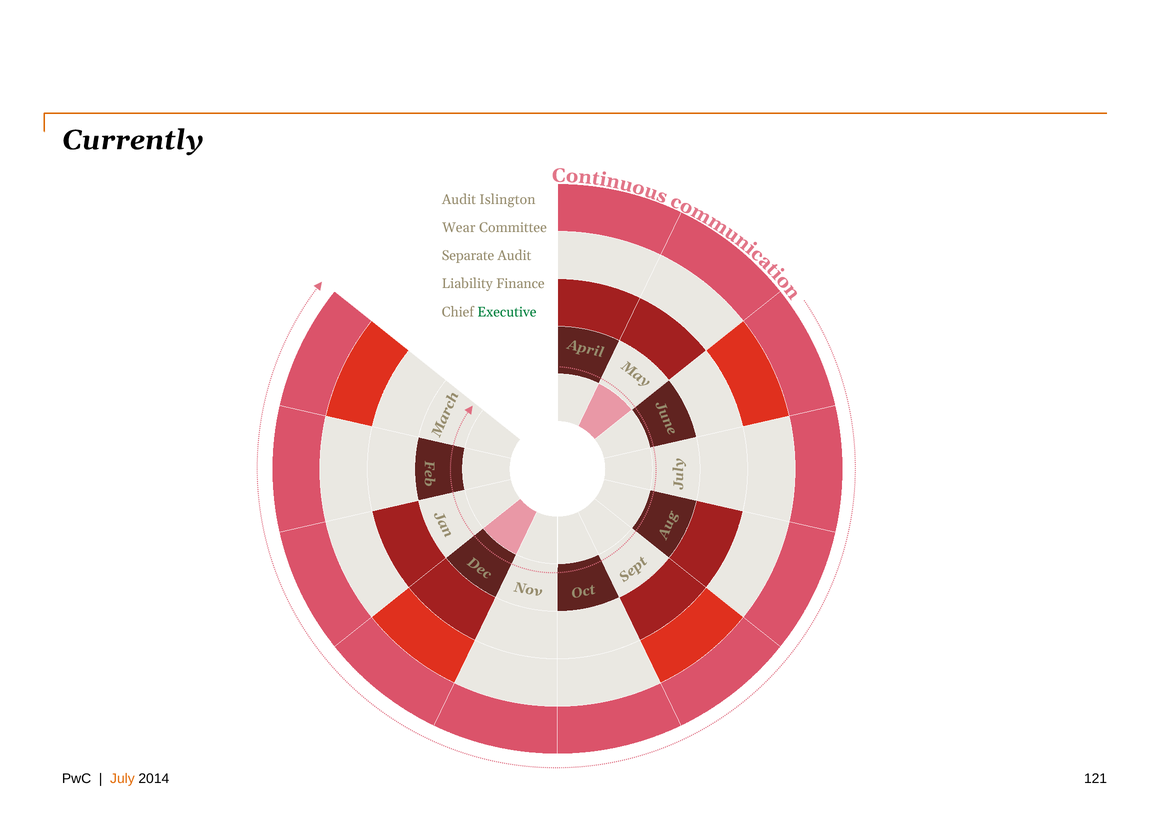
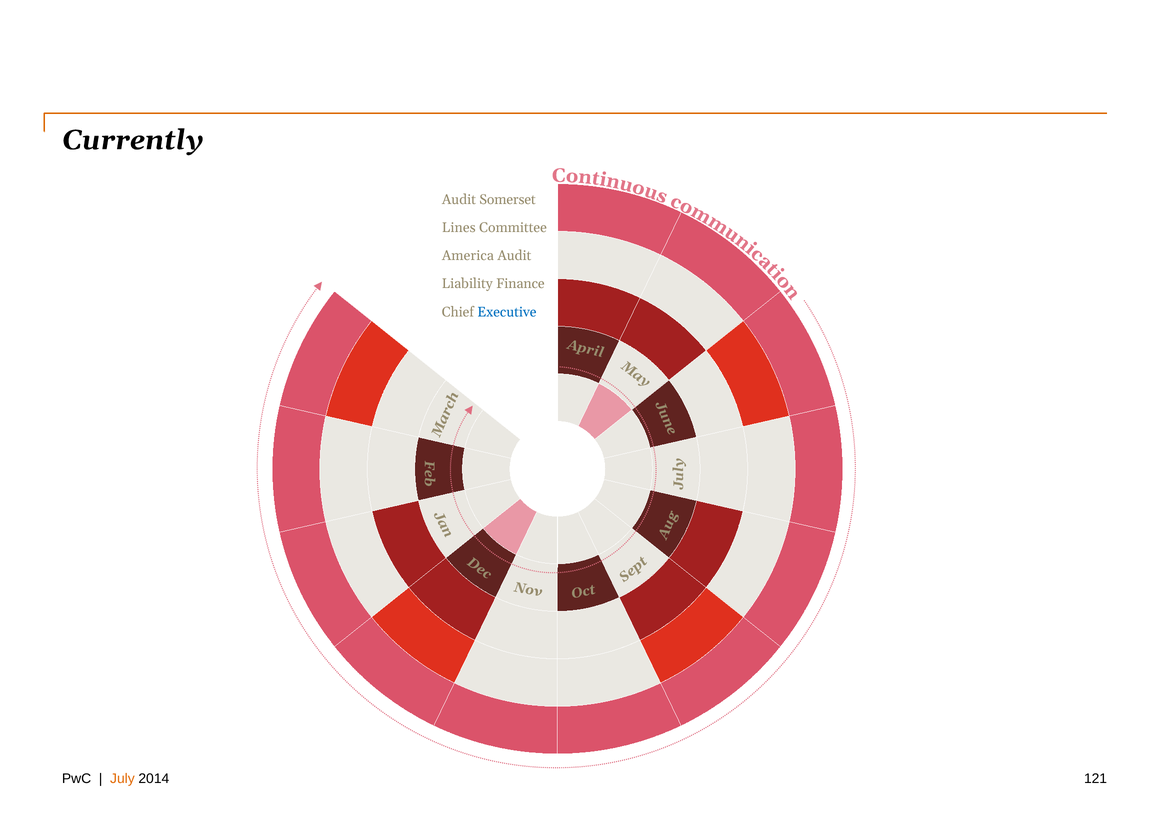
Islington: Islington -> Somerset (508, 200)
Wear: Wear -> Lines (459, 228)
Separate: Separate -> America (468, 256)
Executive colour: green -> blue (507, 312)
